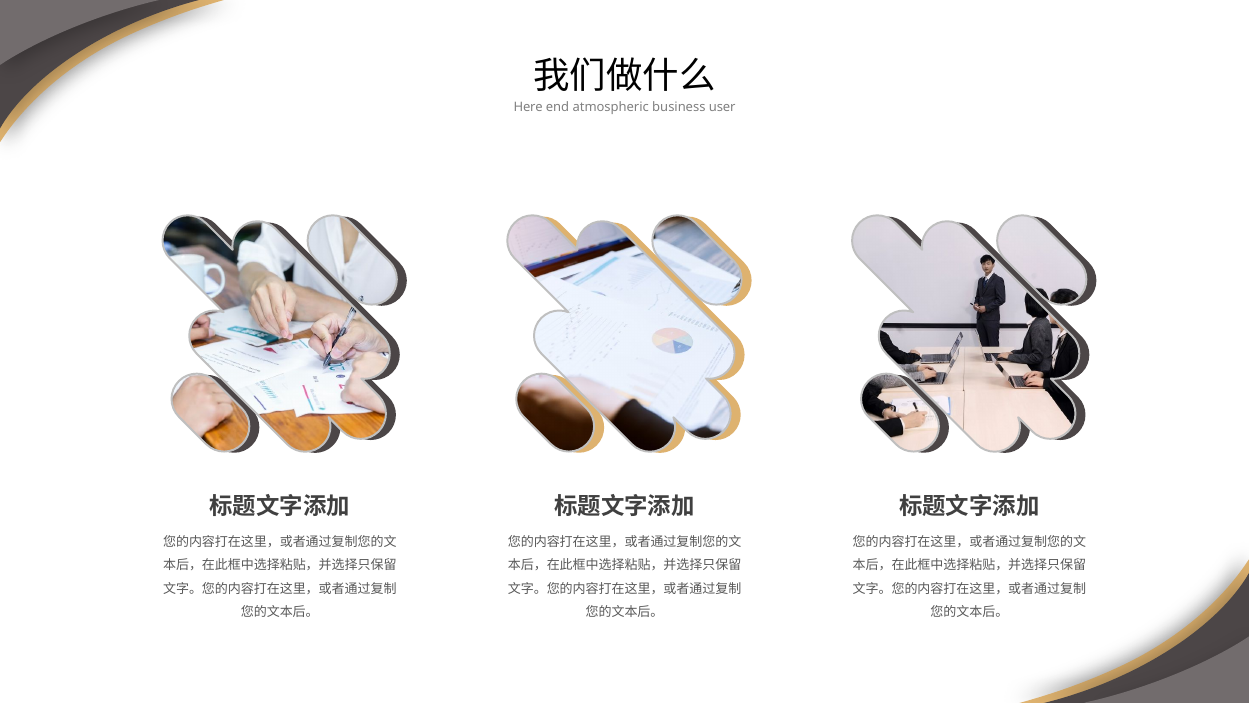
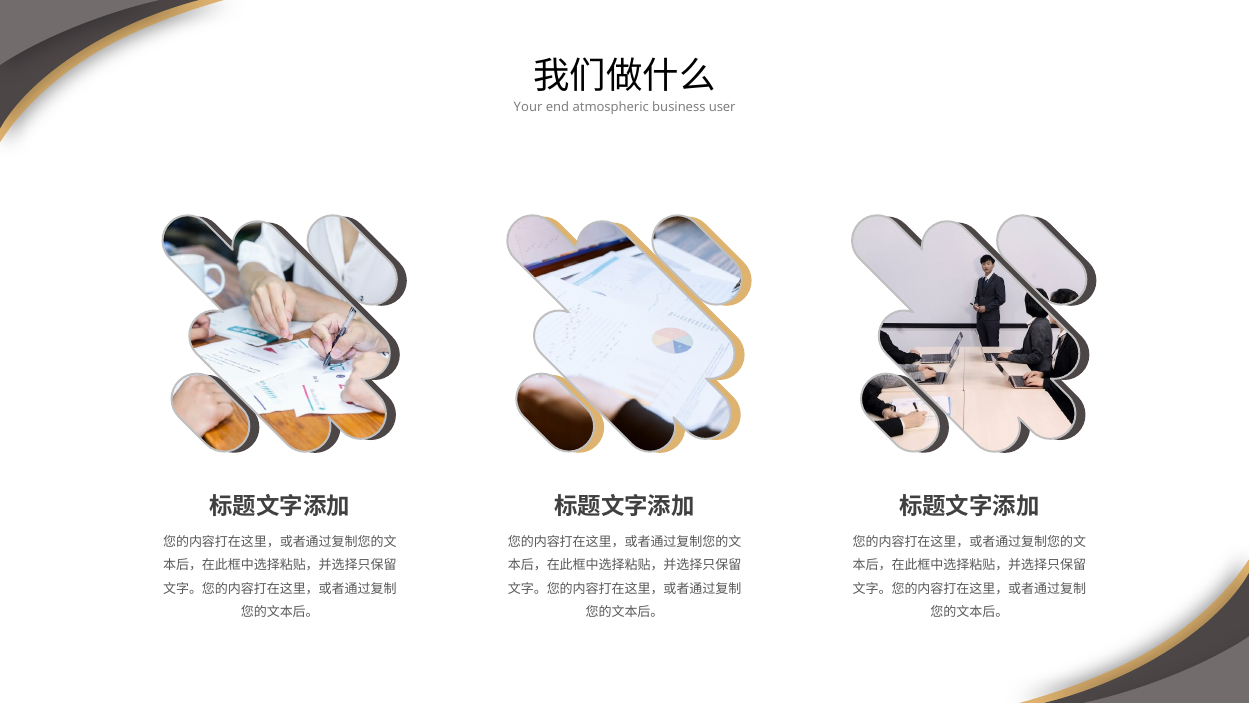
Here: Here -> Your (528, 107)
